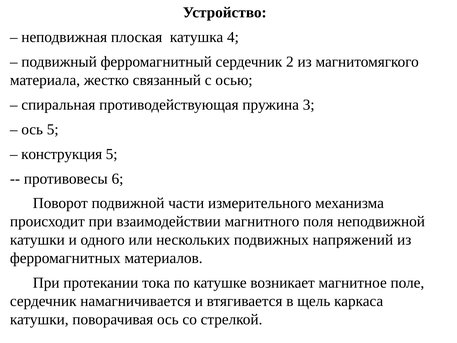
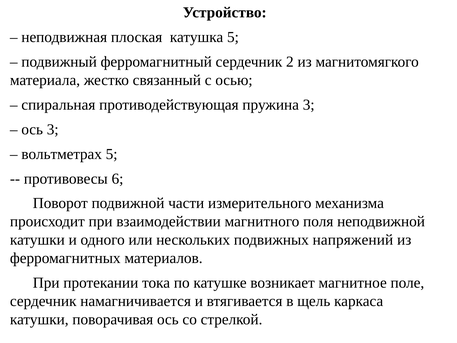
катушка 4: 4 -> 5 (233, 37)
ось 5: 5 -> 3 (53, 129)
конструкция: конструкция -> вольтметрах (62, 154)
